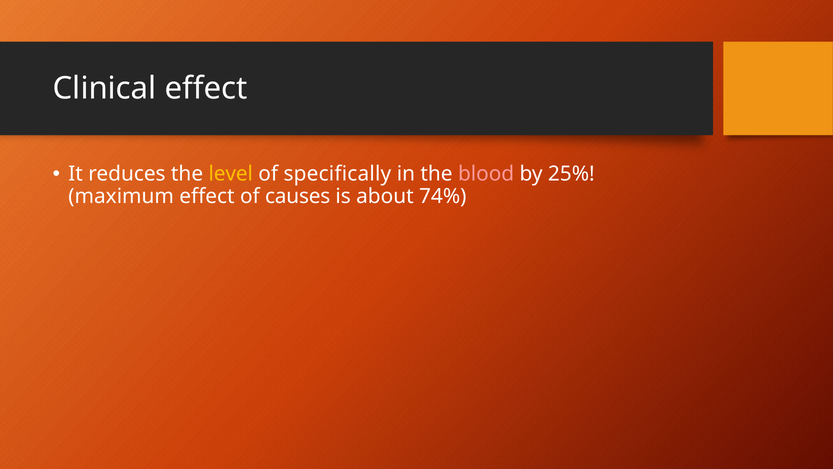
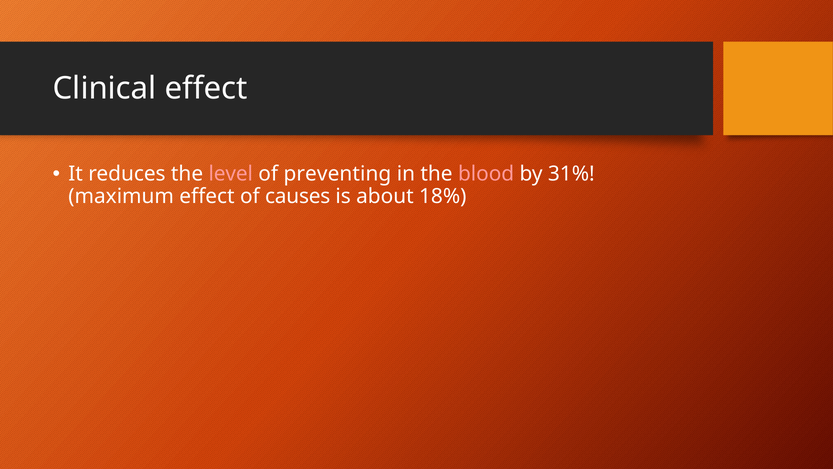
level colour: yellow -> pink (231, 174)
specifically: specifically -> preventing (337, 174)
25%: 25% -> 31% (571, 174)
74%: 74% -> 18% (443, 196)
